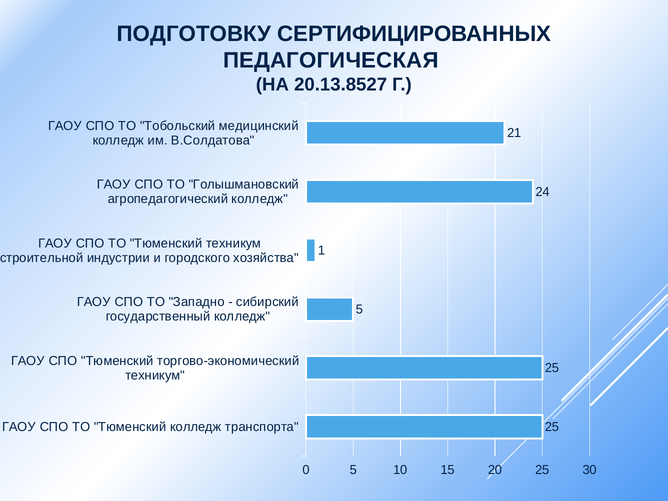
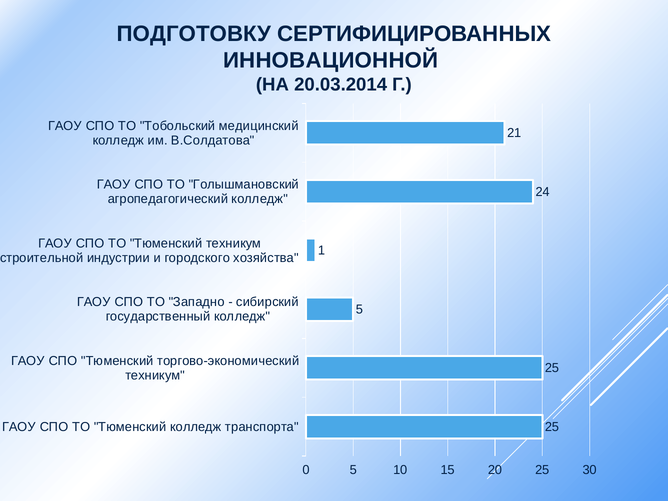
ПЕДАГОГИЧЕСКАЯ: ПЕДАГОГИЧЕСКАЯ -> ИННОВАЦИОННОЙ (331, 61)
20.13.8527: 20.13.8527 -> 20.03.2014 (341, 85)
